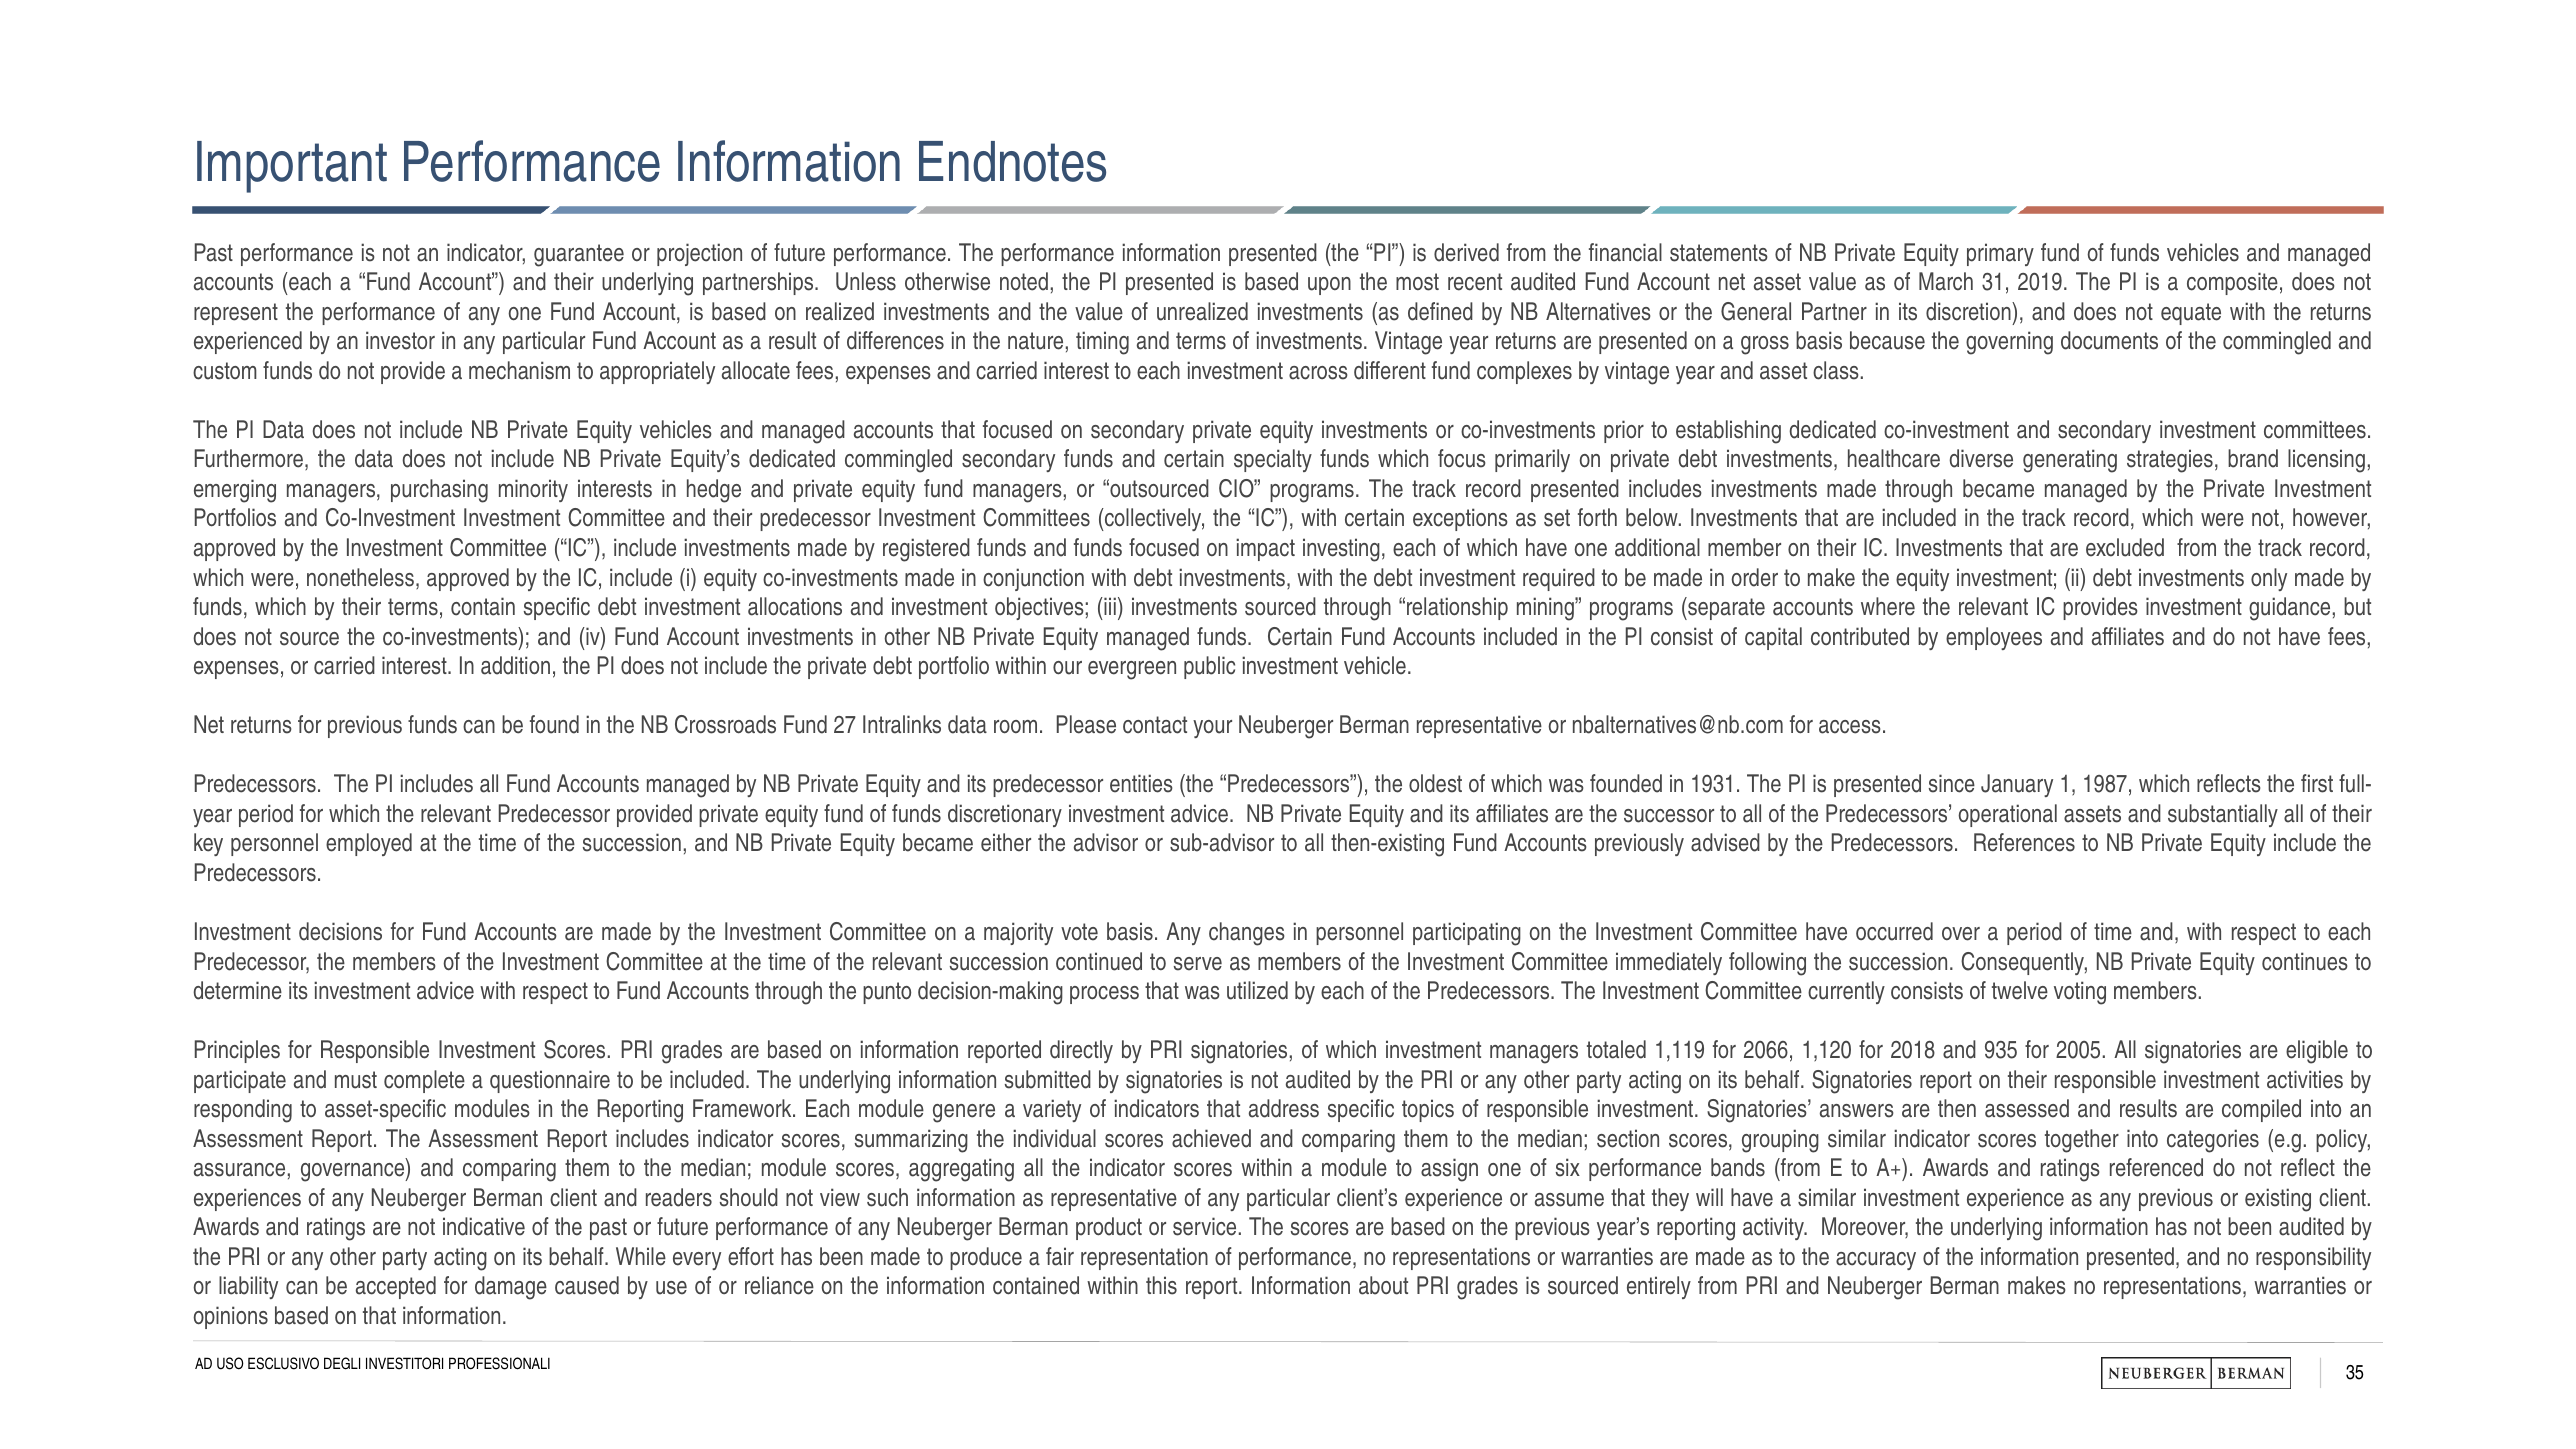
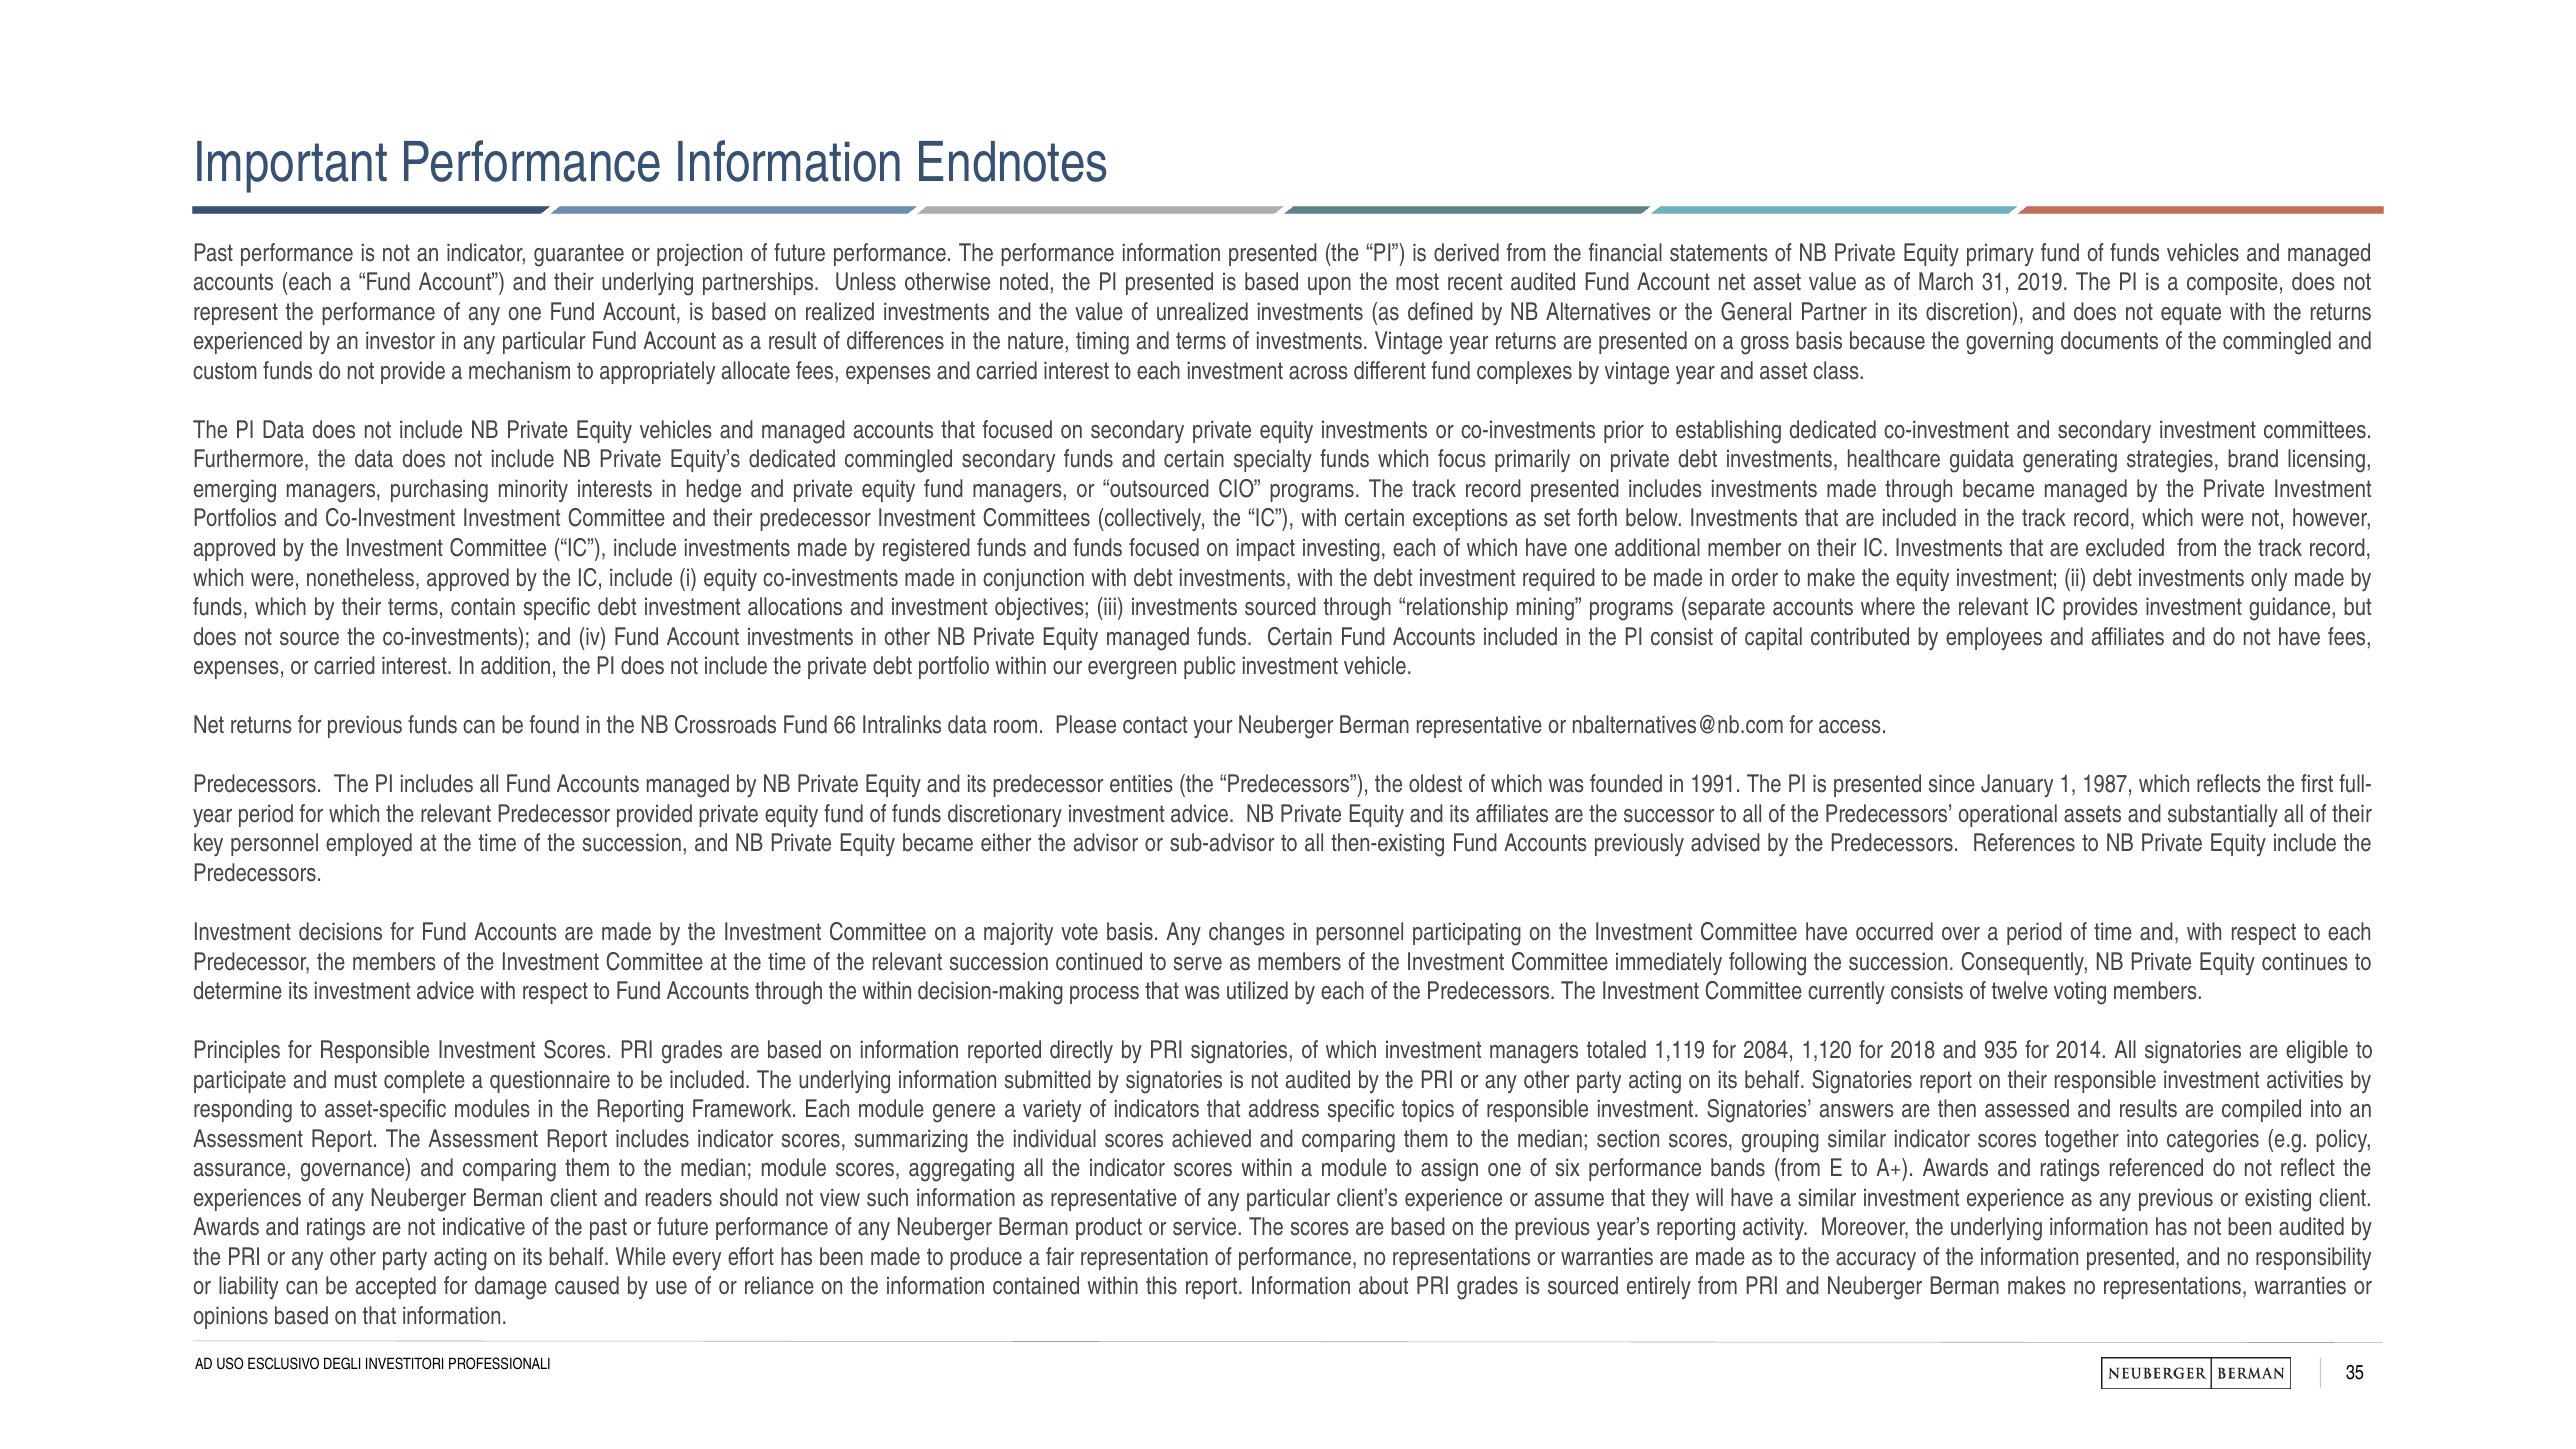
diverse: diverse -> guidata (1982, 460)
27: 27 -> 66 (845, 726)
1931: 1931 -> 1991 (1716, 785)
the punto: punto -> within (887, 991)
2066: 2066 -> 2084 (1769, 1051)
2005: 2005 -> 2014 (2082, 1051)
